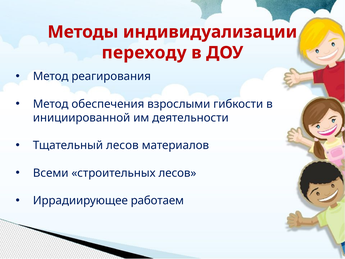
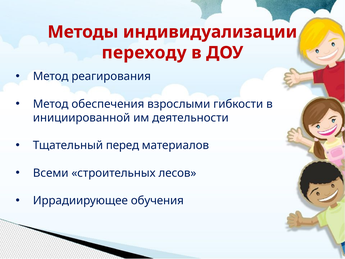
Тщательный лесов: лесов -> перед (122, 145)
работаем: работаем -> обучения (157, 201)
